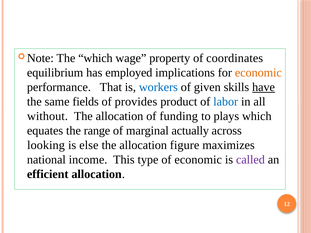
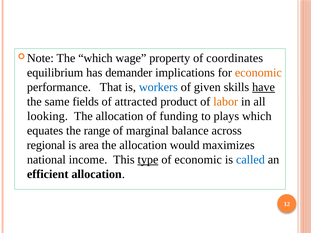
employed: employed -> demander (129, 73)
provides: provides -> attracted (136, 102)
labor colour: blue -> orange (226, 102)
without: without -> looking (48, 116)
actually: actually -> balance (190, 131)
looking: looking -> regional (46, 145)
else: else -> area (89, 145)
figure: figure -> would (185, 145)
type underline: none -> present (148, 160)
called colour: purple -> blue (250, 160)
